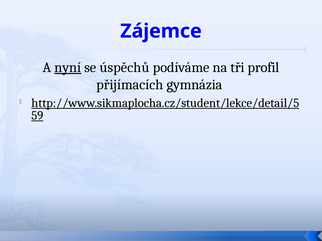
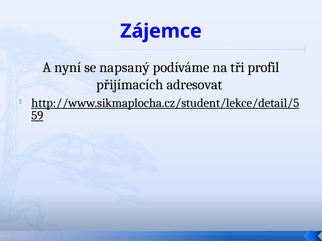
nyní underline: present -> none (68, 68)
úspěchů: úspěchů -> napsaný (124, 68)
gymnázia: gymnázia -> adresovat (194, 85)
